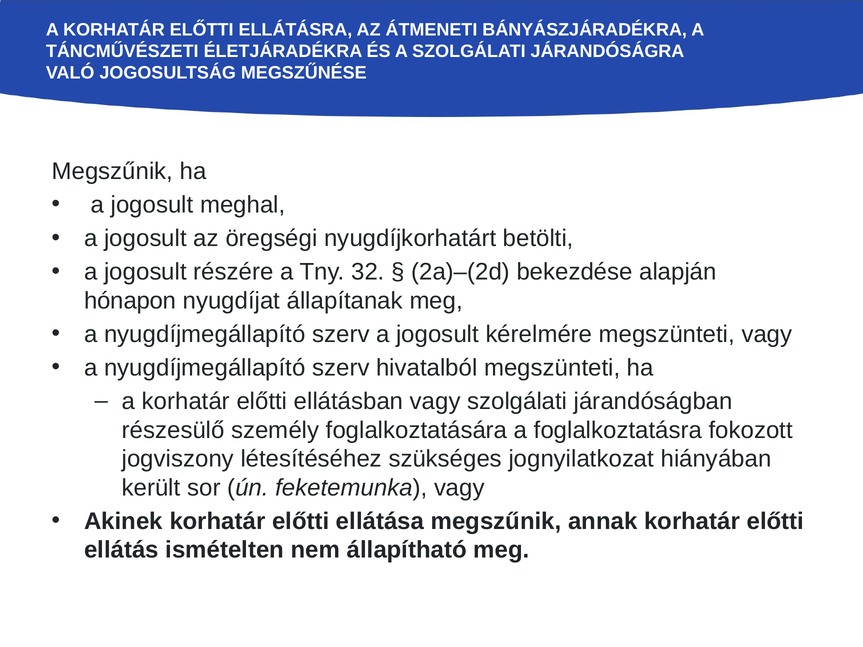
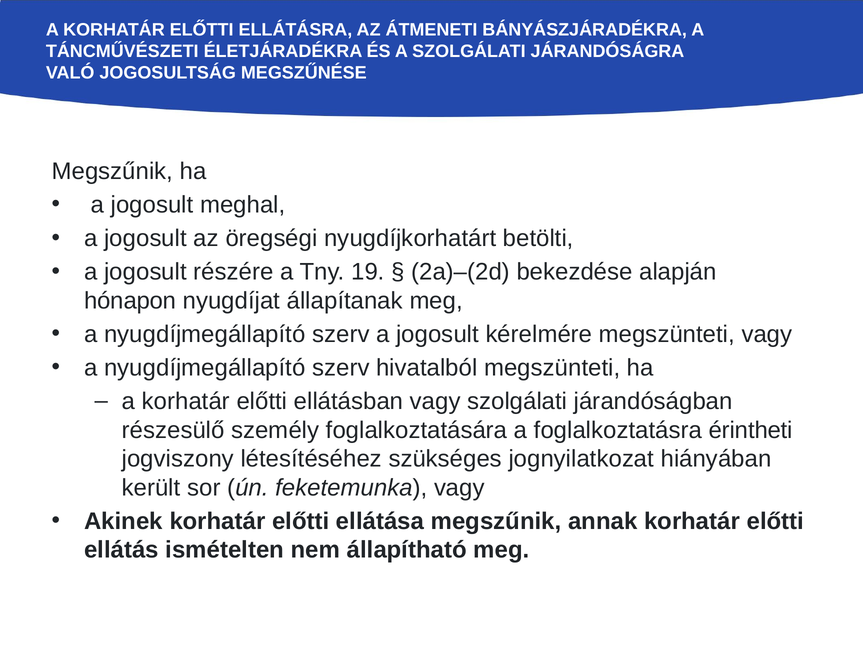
32: 32 -> 19 (368, 272)
fokozott: fokozott -> érintheti (751, 430)
